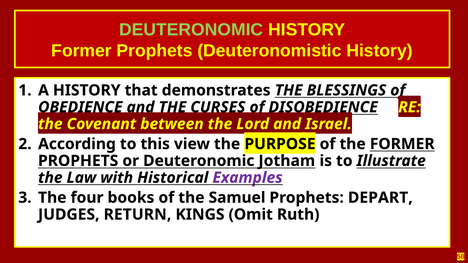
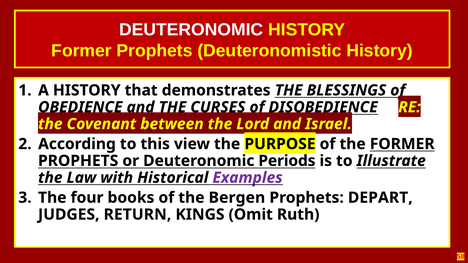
DEUTERONOMIC colour: light green -> white (191, 30)
Jotham: Jotham -> Periods (287, 161)
Samuel: Samuel -> Bergen (237, 198)
